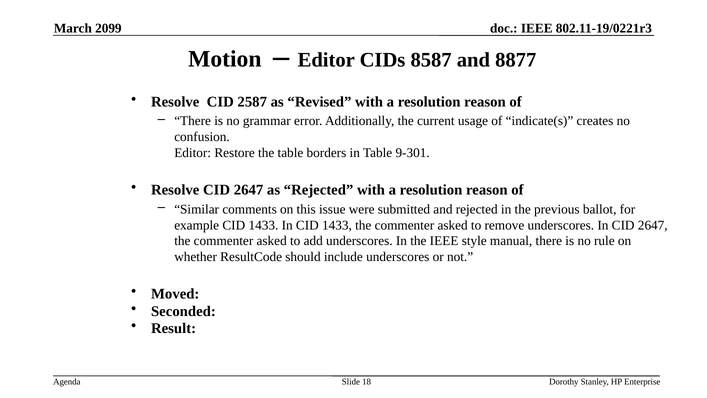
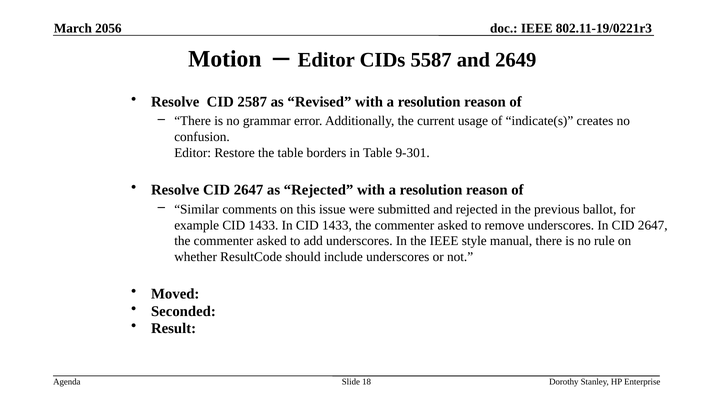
2099: 2099 -> 2056 (108, 28)
8587: 8587 -> 5587 (431, 60)
8877: 8877 -> 2649 (516, 60)
